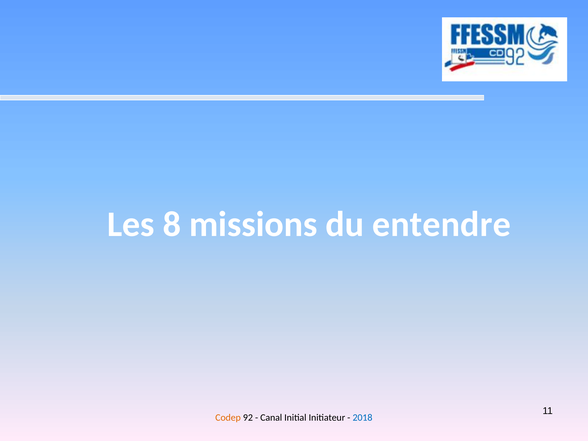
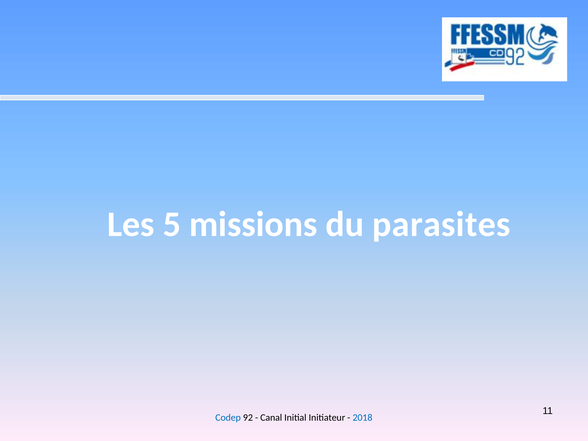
8: 8 -> 5 (172, 224)
entendre: entendre -> parasites (441, 224)
Codep colour: orange -> blue (228, 418)
